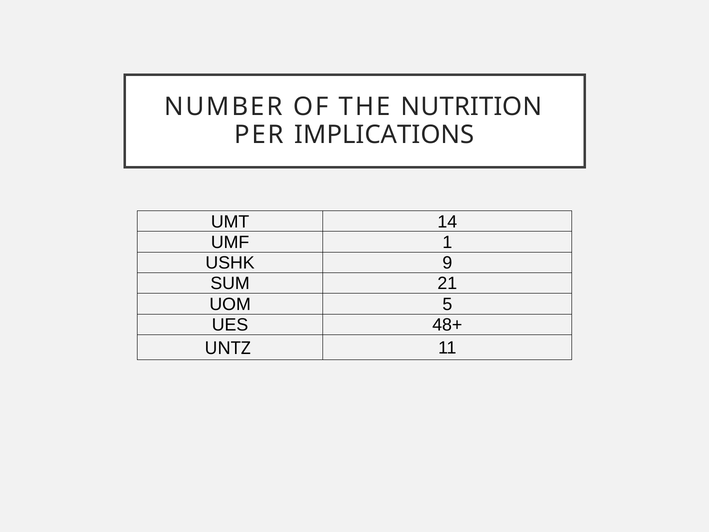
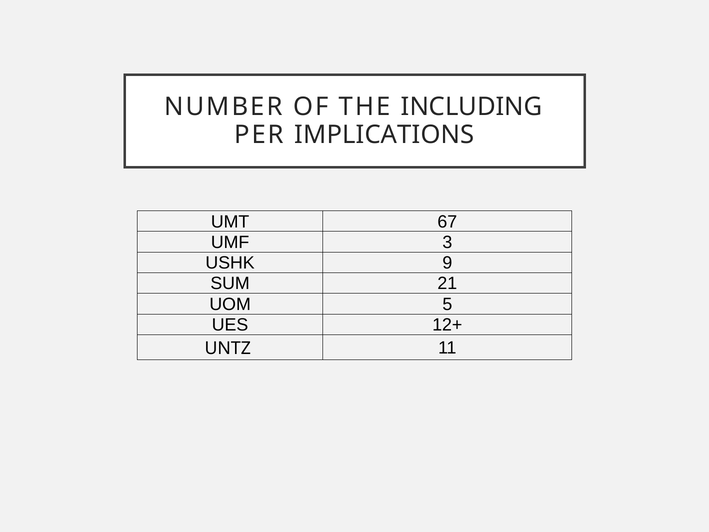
NUTRITION: NUTRITION -> INCLUDING (472, 107)
14: 14 -> 67 (447, 222)
1: 1 -> 3 (447, 242)
48+: 48+ -> 12+ (447, 325)
